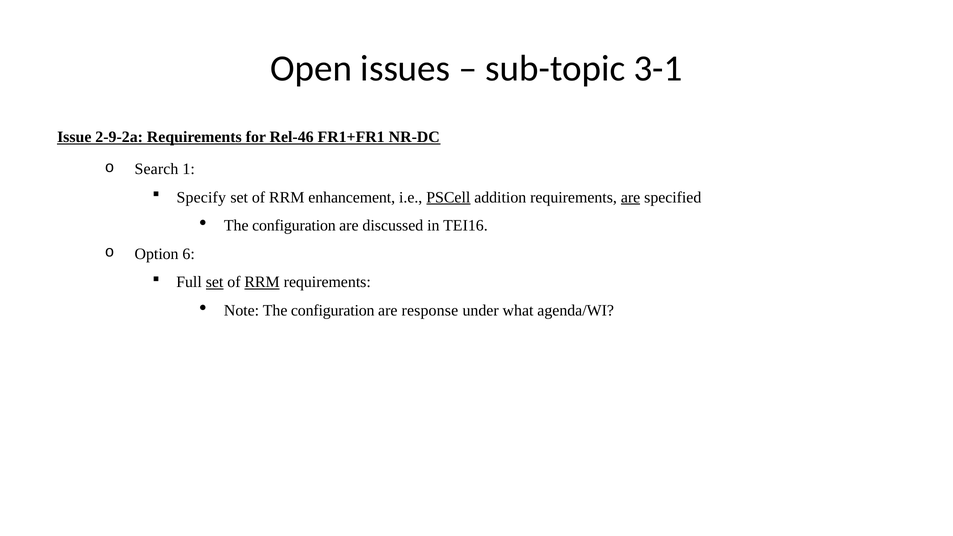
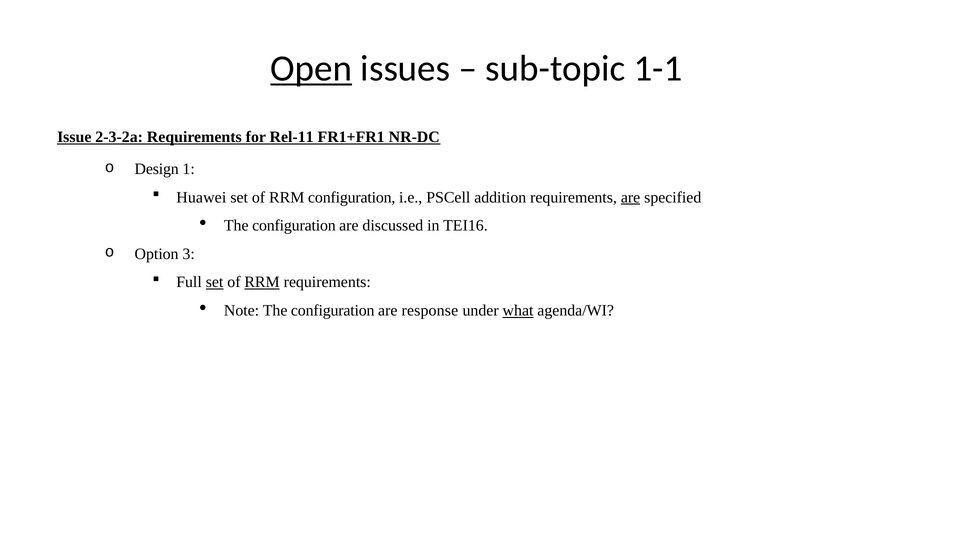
Open underline: none -> present (311, 69)
3-1: 3-1 -> 1-1 (658, 69)
2-9-2a: 2-9-2a -> 2-3-2a (119, 137)
Rel-46: Rel-46 -> Rel-11 (292, 137)
Search: Search -> Design (157, 169)
Specify: Specify -> Huawei (201, 197)
RRM enhancement: enhancement -> configuration (352, 197)
PSCell underline: present -> none (448, 197)
6: 6 -> 3 (189, 254)
what underline: none -> present (518, 311)
